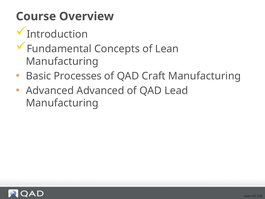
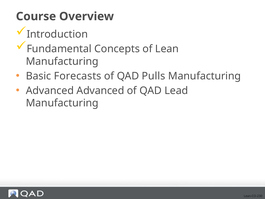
Processes: Processes -> Forecasts (78, 76)
Craft: Craft -> Pulls (154, 76)
